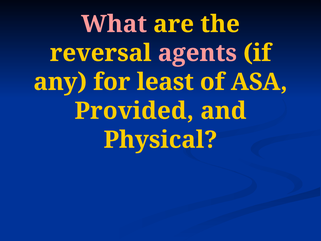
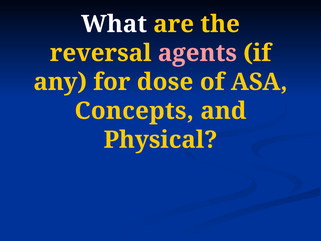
What colour: pink -> white (114, 24)
least: least -> dose (165, 82)
Provided: Provided -> Concepts (134, 111)
